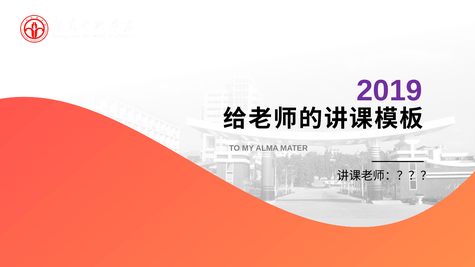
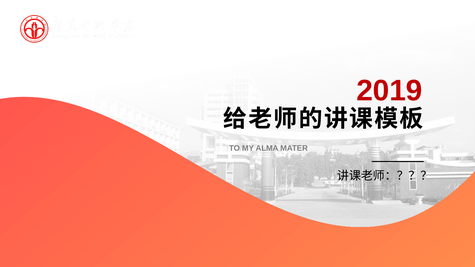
2019 colour: purple -> red (389, 91)
